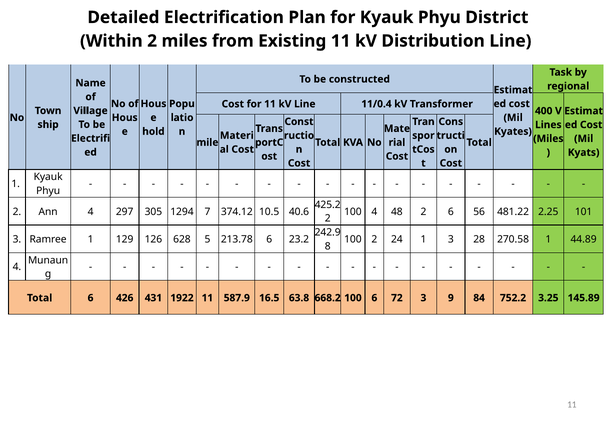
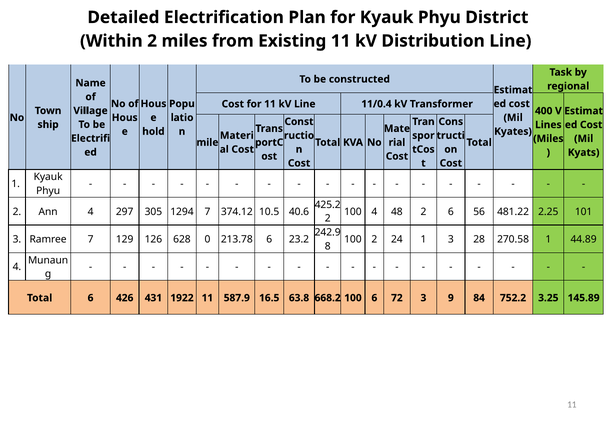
Ramree 1: 1 -> 7 (91, 240)
5: 5 -> 0 (207, 240)
